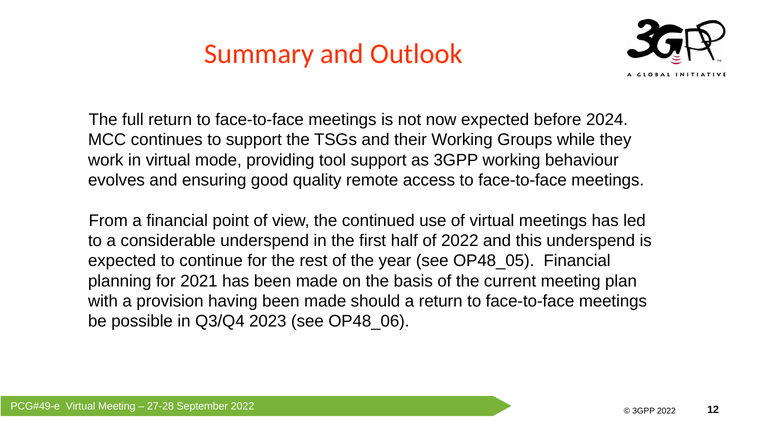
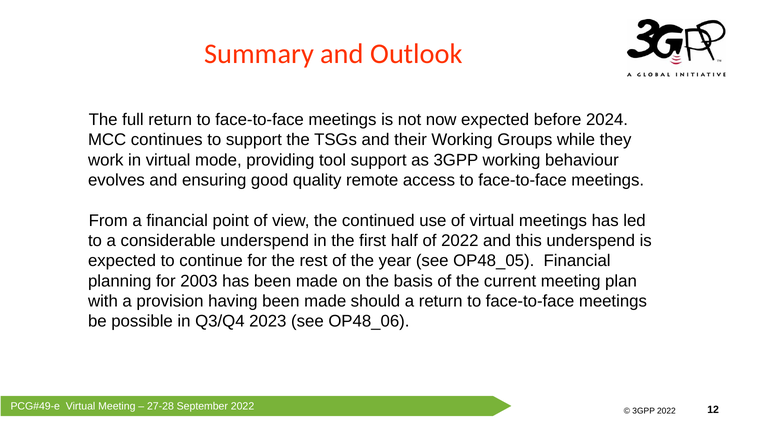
2021: 2021 -> 2003 (199, 281)
